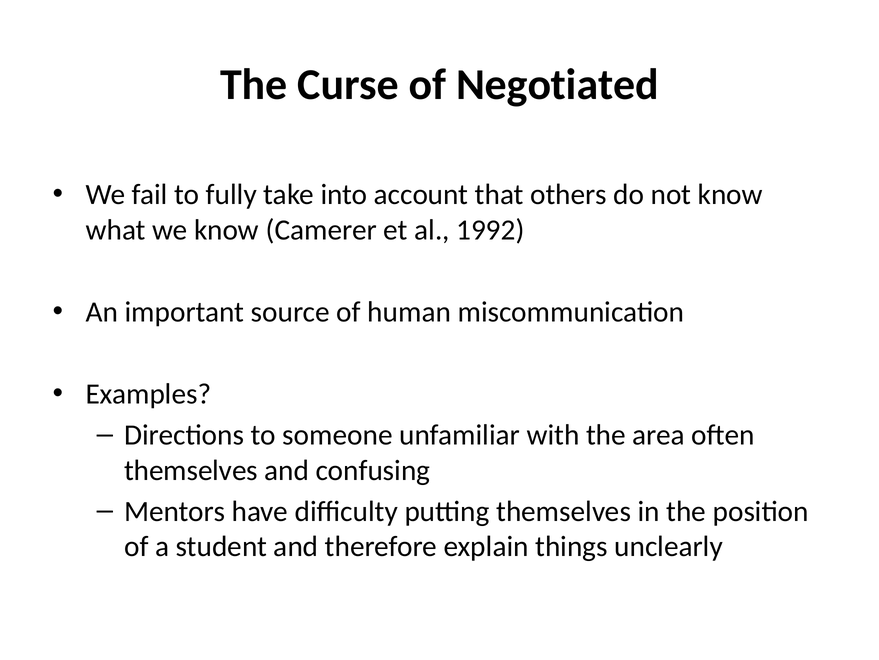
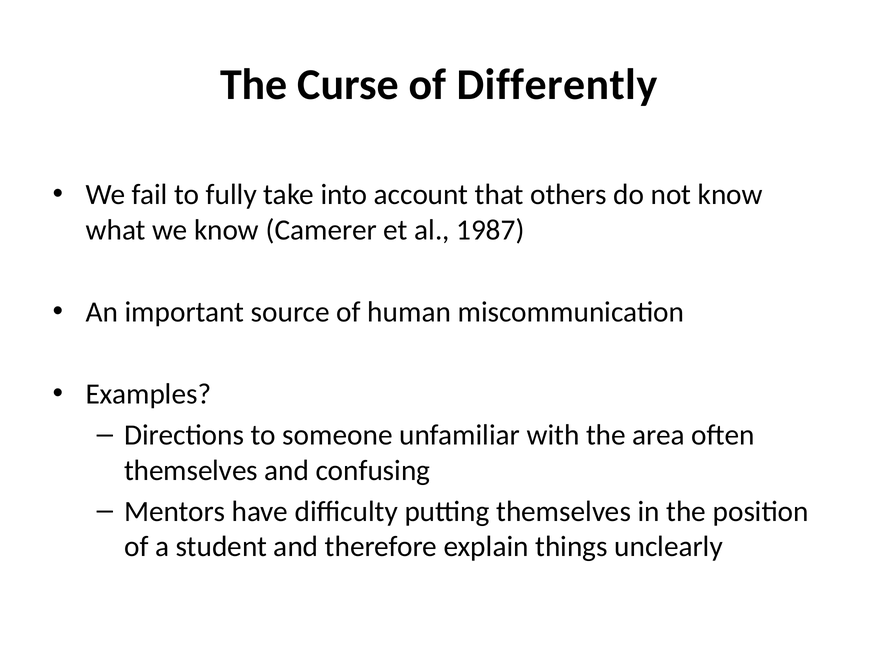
Negotiated: Negotiated -> Differently (557, 84)
1992: 1992 -> 1987 (490, 230)
